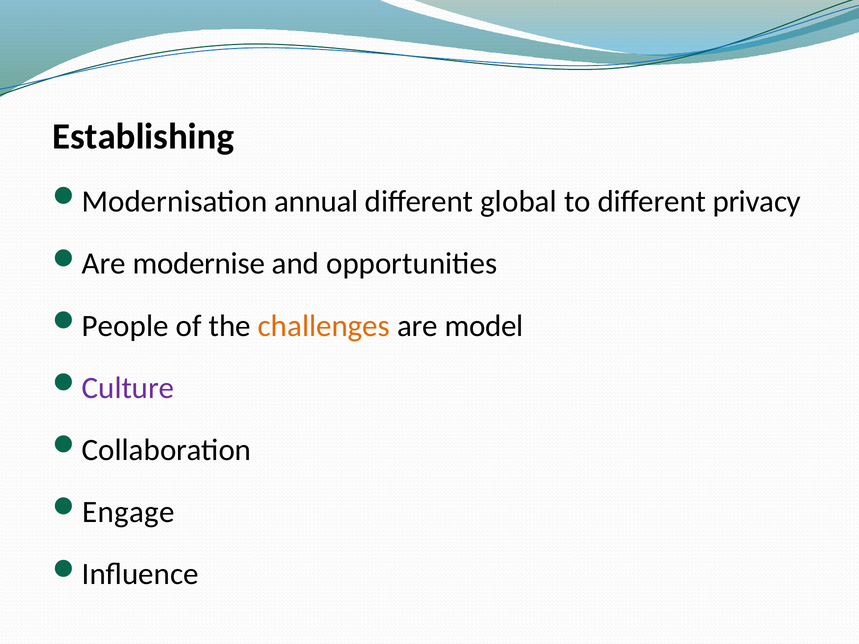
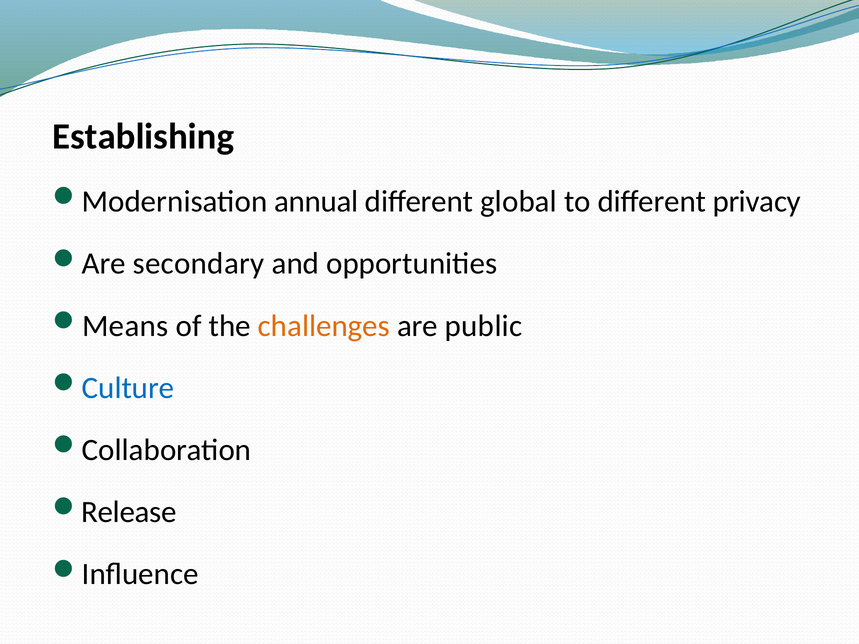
modernise: modernise -> secondary (198, 264)
People: People -> Means (125, 326)
model: model -> public (484, 326)
Culture colour: purple -> blue (128, 388)
Engage: Engage -> Release (129, 512)
